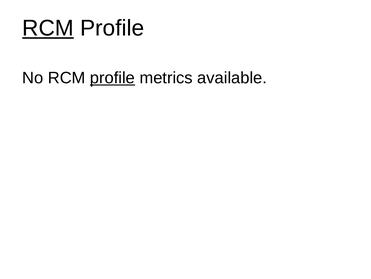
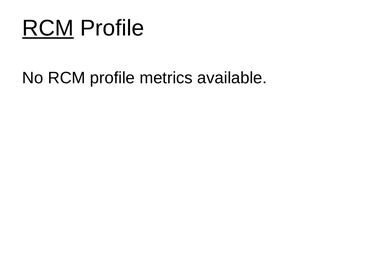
profile underline: present -> none (112, 78)
